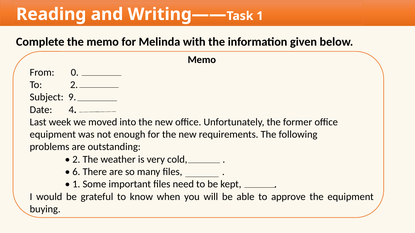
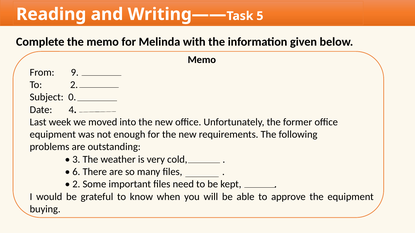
1: 1 -> 5 (260, 16)
0: 0 -> 9 (75, 72)
9: 9 -> 0 (72, 97)
2: 2 -> 3 (76, 160)
1: 1 -> 2 (76, 184)
